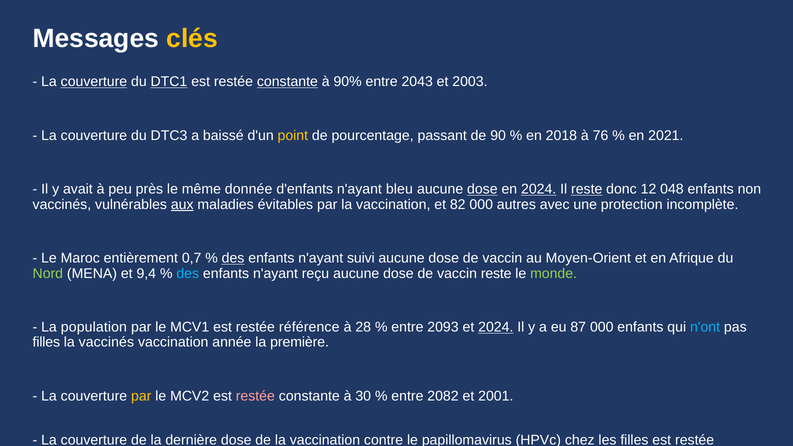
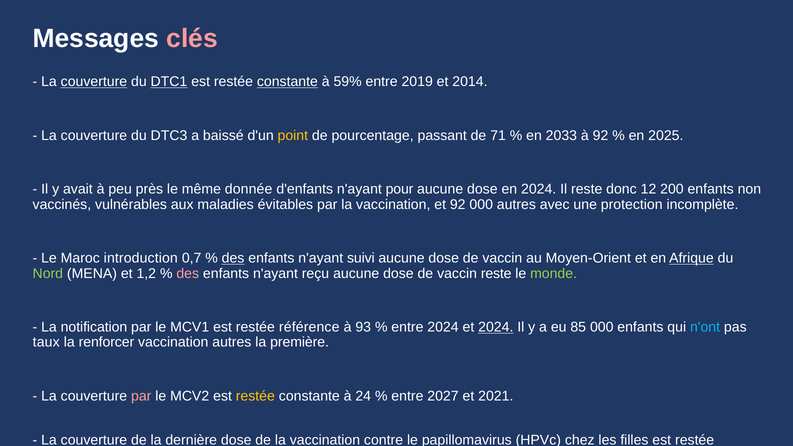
clés colour: yellow -> pink (192, 38)
90%: 90% -> 59% (348, 82)
2043: 2043 -> 2019 (417, 82)
2003: 2003 -> 2014 (470, 82)
90: 90 -> 71 (498, 136)
2018: 2018 -> 2033 (561, 136)
à 76: 76 -> 92 (601, 136)
2021: 2021 -> 2025 (666, 136)
bleu: bleu -> pour (400, 189)
dose underline: present -> none (482, 189)
2024 underline: present -> none (539, 189)
reste underline: present -> none (587, 189)
048: 048 -> 200 (672, 189)
aux underline: present -> none (182, 204)
et 82: 82 -> 92 (458, 204)
entièrement: entièrement -> introduction (141, 258)
Afrique underline: none -> present (691, 258)
9,4: 9,4 -> 1,2 (146, 273)
des colour: light blue -> pink (188, 273)
population: population -> notification (94, 327)
28: 28 -> 93 (363, 327)
entre 2093: 2093 -> 2024 (443, 327)
87: 87 -> 85 (578, 327)
filles: filles -> taux (46, 342)
la vaccinés: vaccinés -> renforcer (106, 342)
vaccination année: année -> autres (232, 342)
par colour: yellow -> pink (141, 396)
restée colour: pink -> yellow (255, 396)
30: 30 -> 24 (363, 396)
2082: 2082 -> 2027 (443, 396)
2001: 2001 -> 2021 (496, 396)
